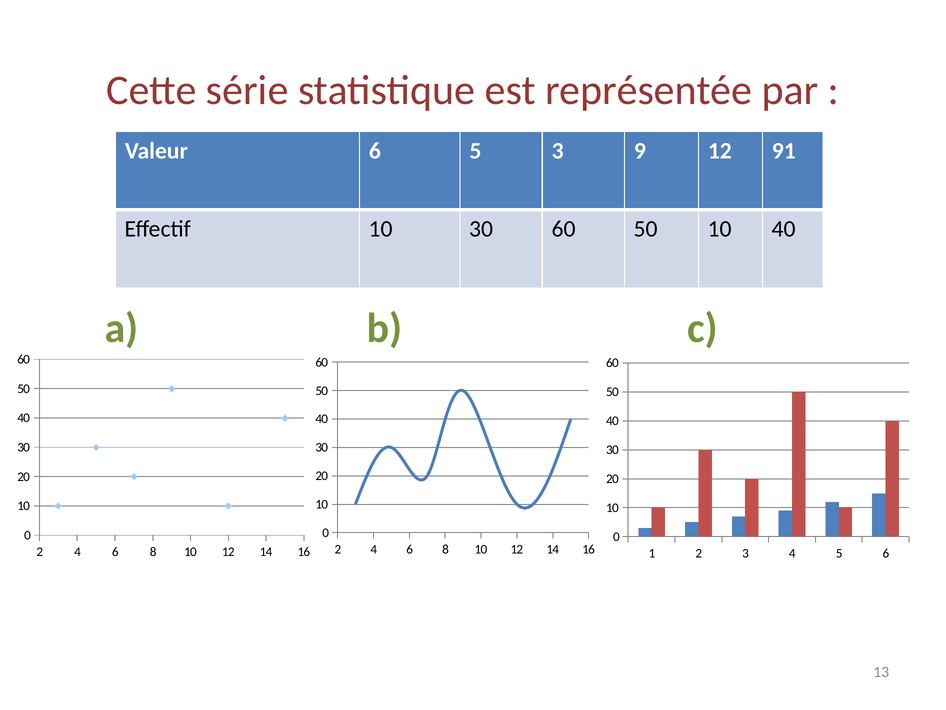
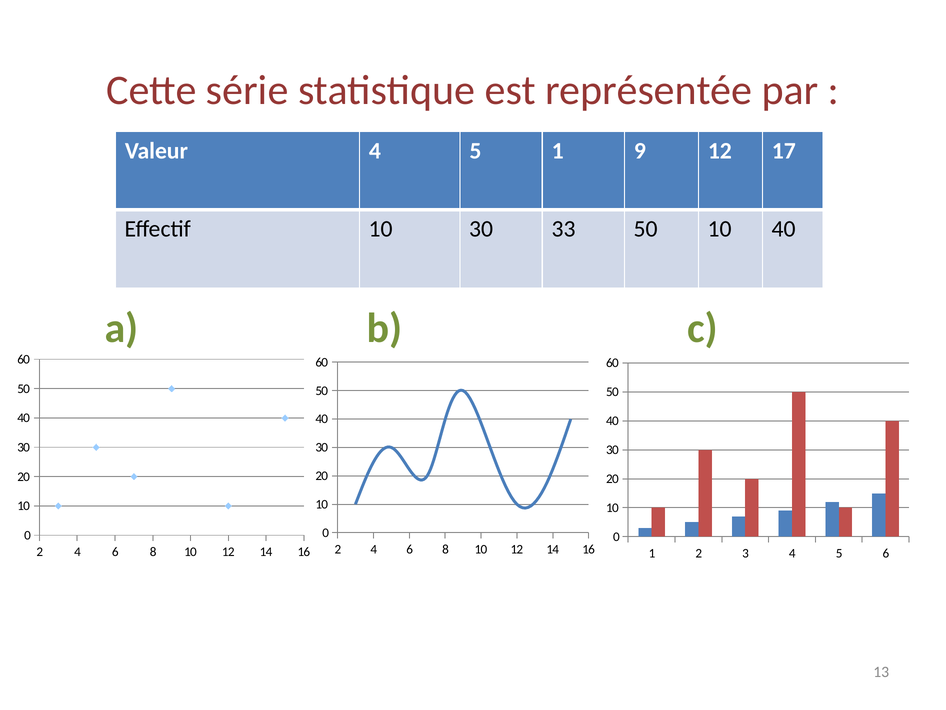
Valeur 6: 6 -> 4 (375, 151)
5 3: 3 -> 1 (558, 151)
91: 91 -> 17 (784, 151)
30 60: 60 -> 33 (564, 229)
